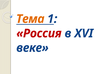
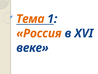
Россия colour: red -> orange (39, 33)
